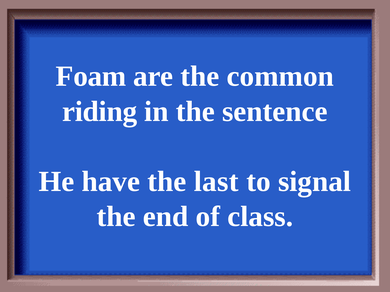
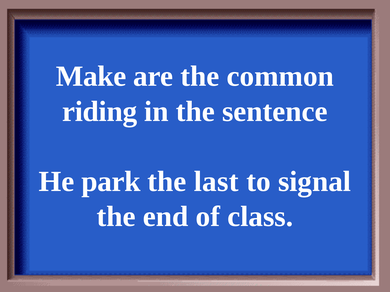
Foam: Foam -> Make (91, 76)
have: have -> park (111, 182)
